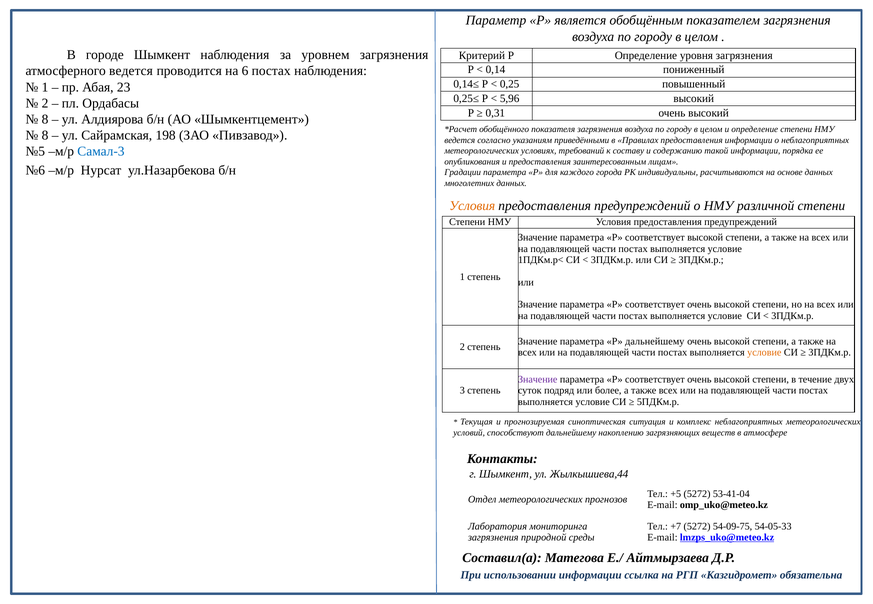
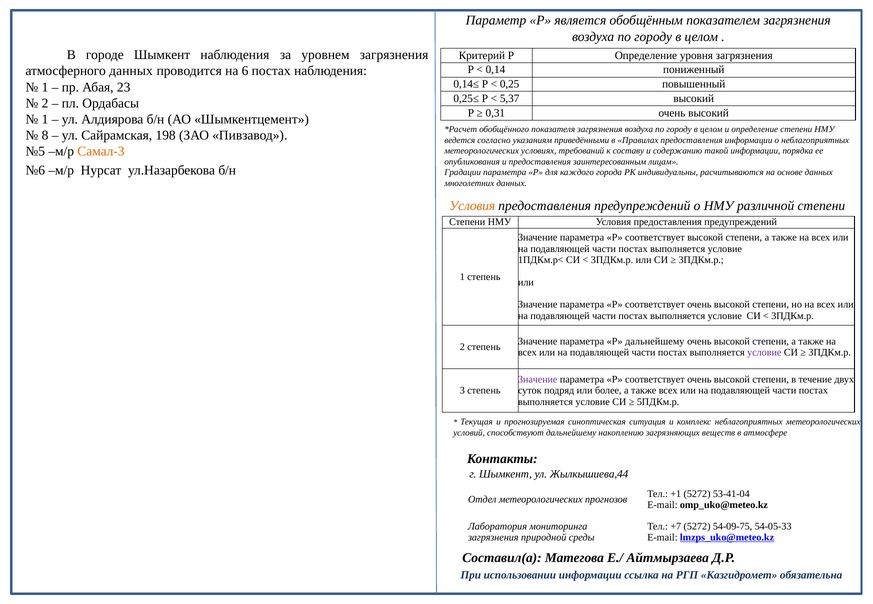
атмосферного ведется: ведется -> данных (131, 71)
5,96: 5,96 -> 5,37 (510, 99)
8: 8 -> 1 (45, 119)
Самал-3 colour: blue -> orange (101, 152)
условие colour: orange -> purple (764, 353)
+5: +5 -> +1 (676, 494)
